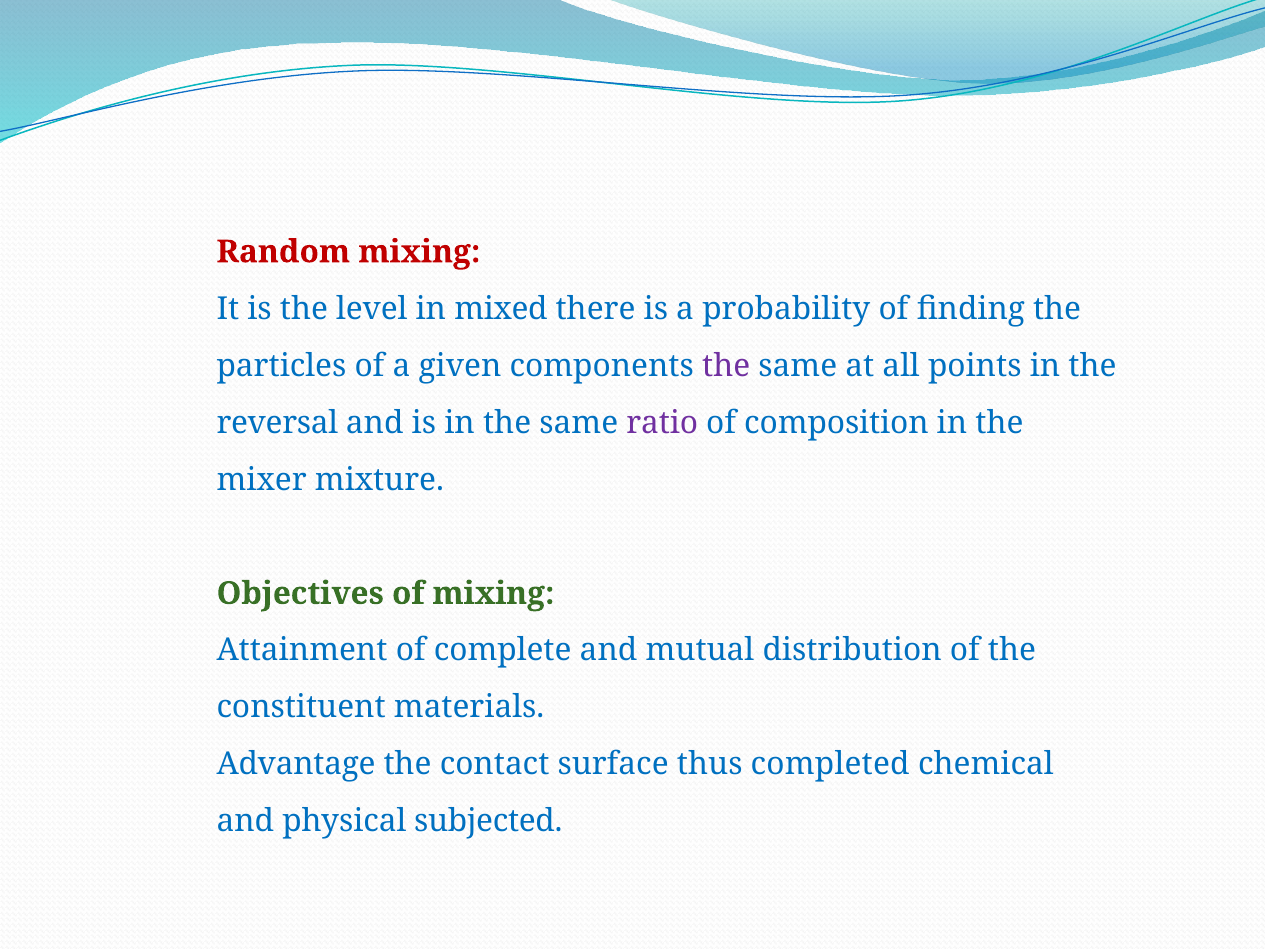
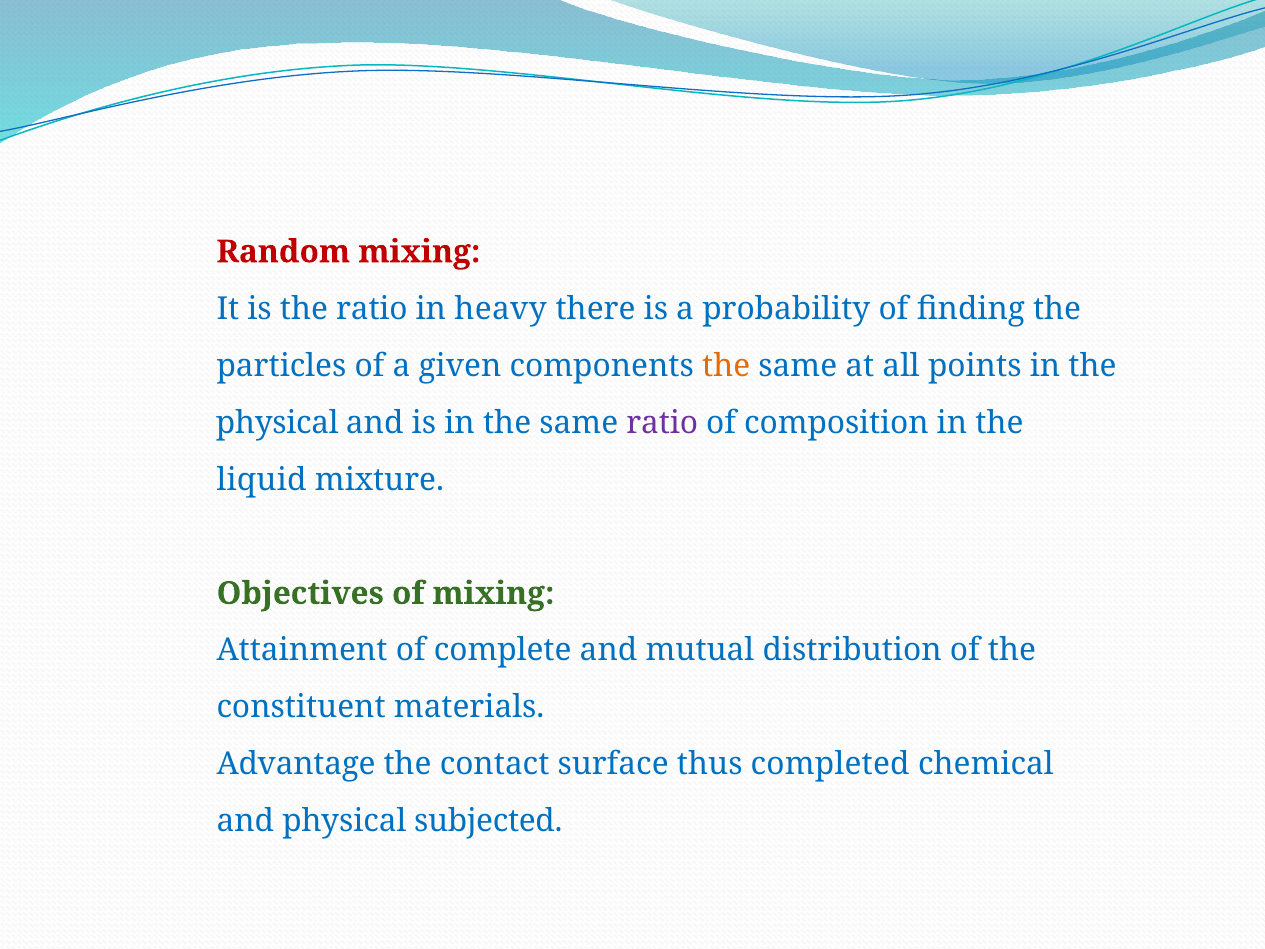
the level: level -> ratio (372, 309)
mixed: mixed -> heavy (501, 309)
the colour: purple -> orange (726, 366)
reversal: reversal -> physical (277, 423)
mixer: mixer -> liquid (262, 479)
